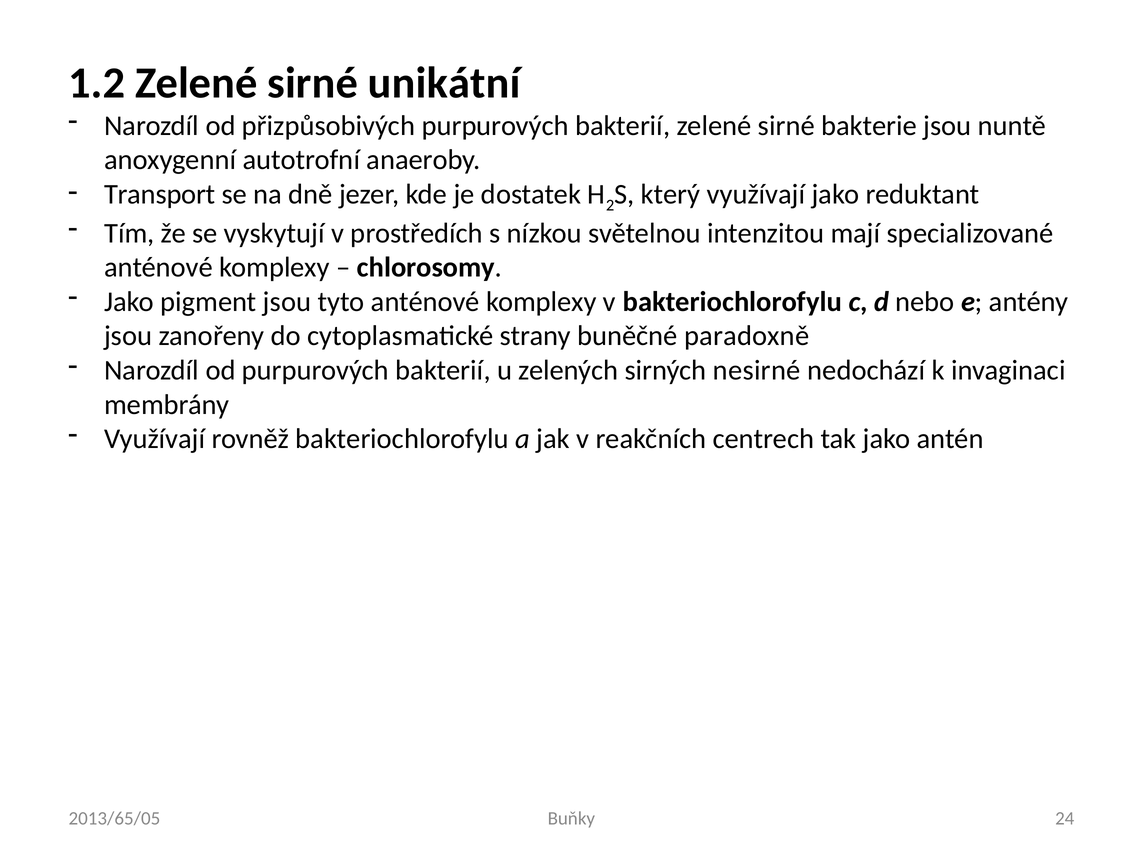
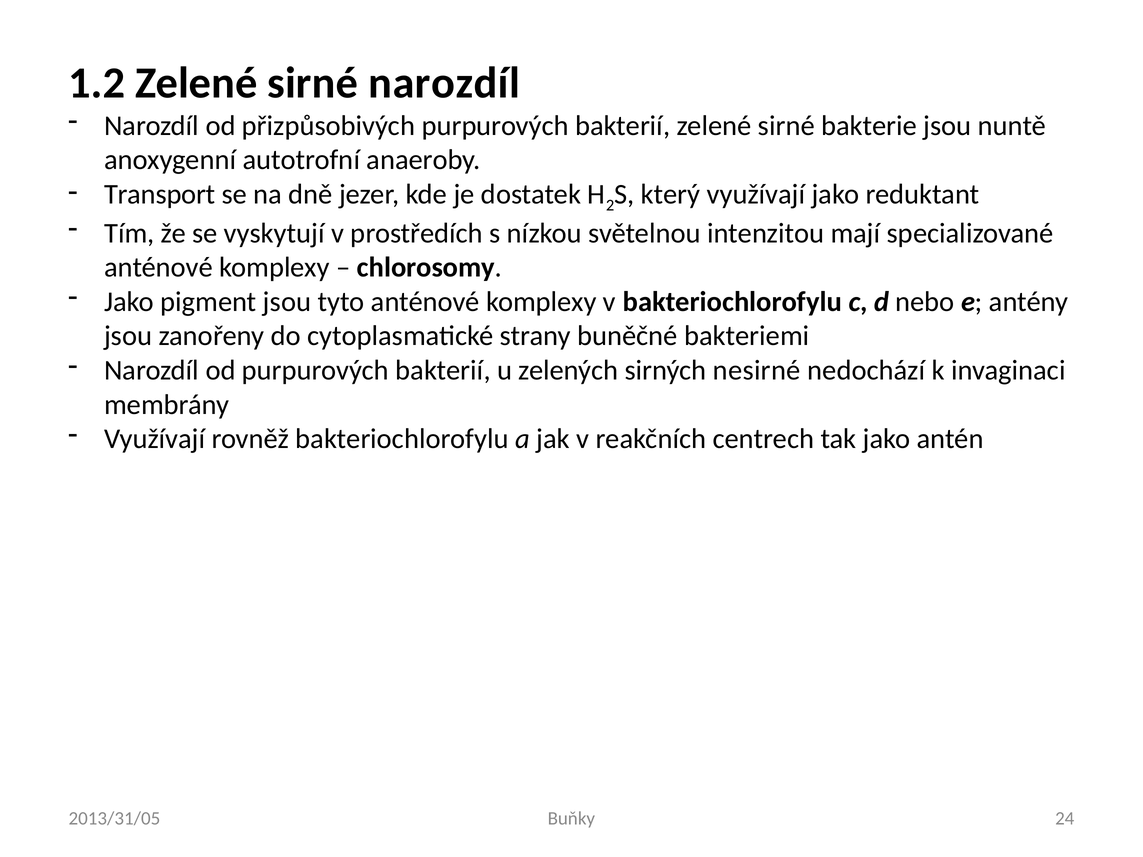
sirné unikátní: unikátní -> narozdíl (444, 83)
paradoxně: paradoxně -> bakteriemi (747, 336)
2013/65/05: 2013/65/05 -> 2013/31/05 (114, 819)
